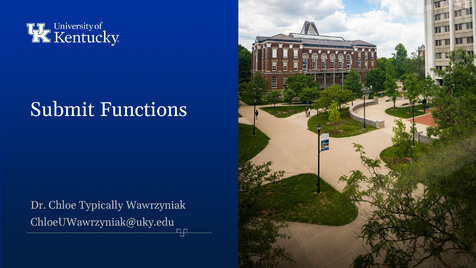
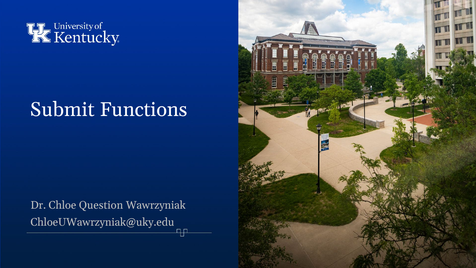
Typically: Typically -> Question (101, 205)
